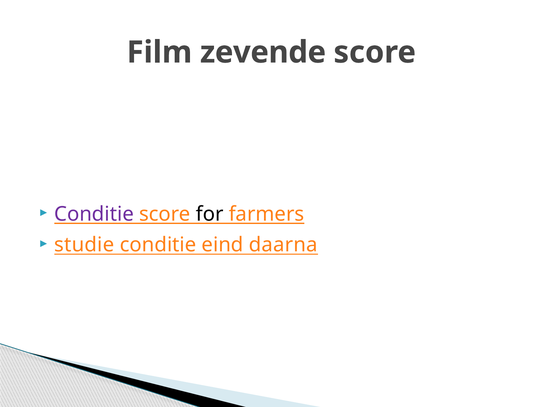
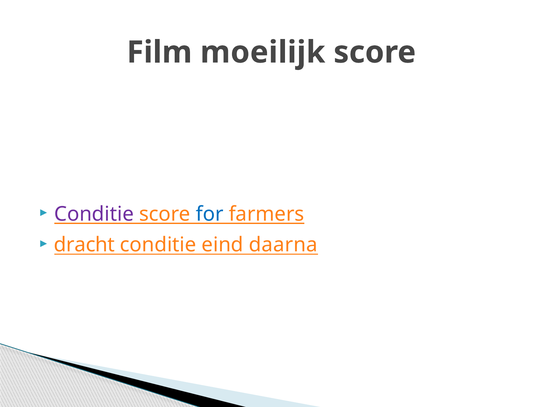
zevende: zevende -> moeilijk (263, 52)
for colour: black -> blue (210, 214)
studie: studie -> dracht (84, 245)
